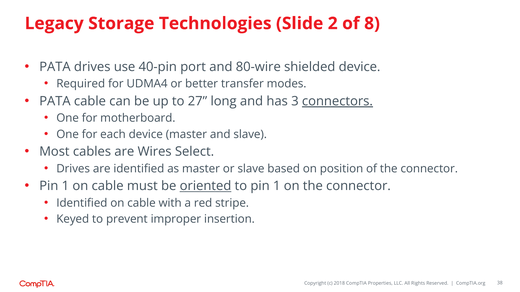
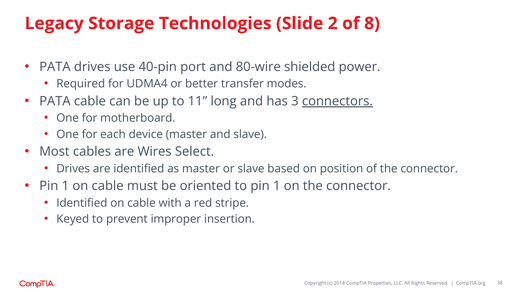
shielded device: device -> power (360, 67)
27: 27 -> 11 (197, 101)
oriented underline: present -> none (205, 186)
